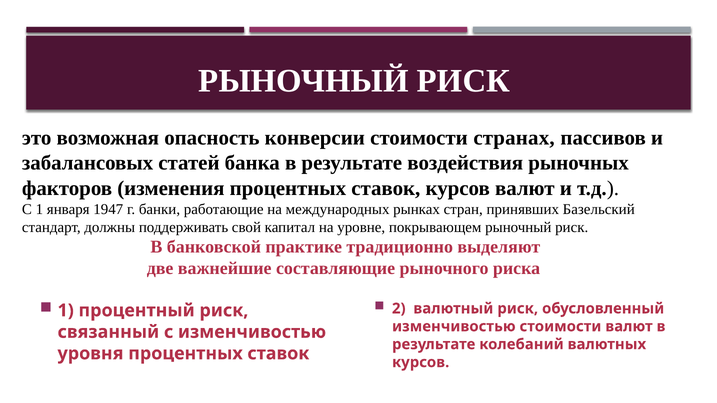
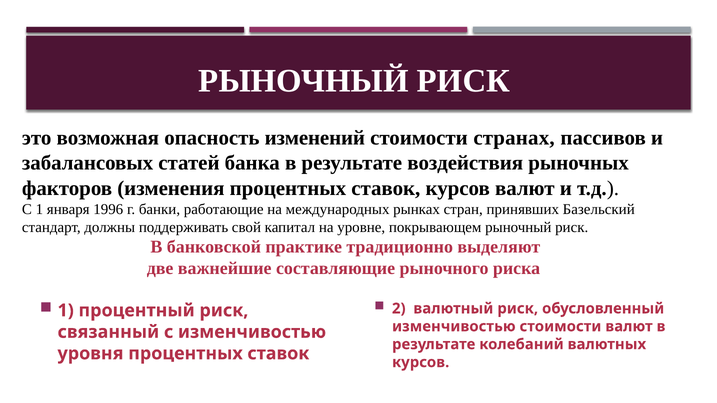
конверсии: конверсии -> изменений (315, 138)
1947: 1947 -> 1996 (108, 209)
